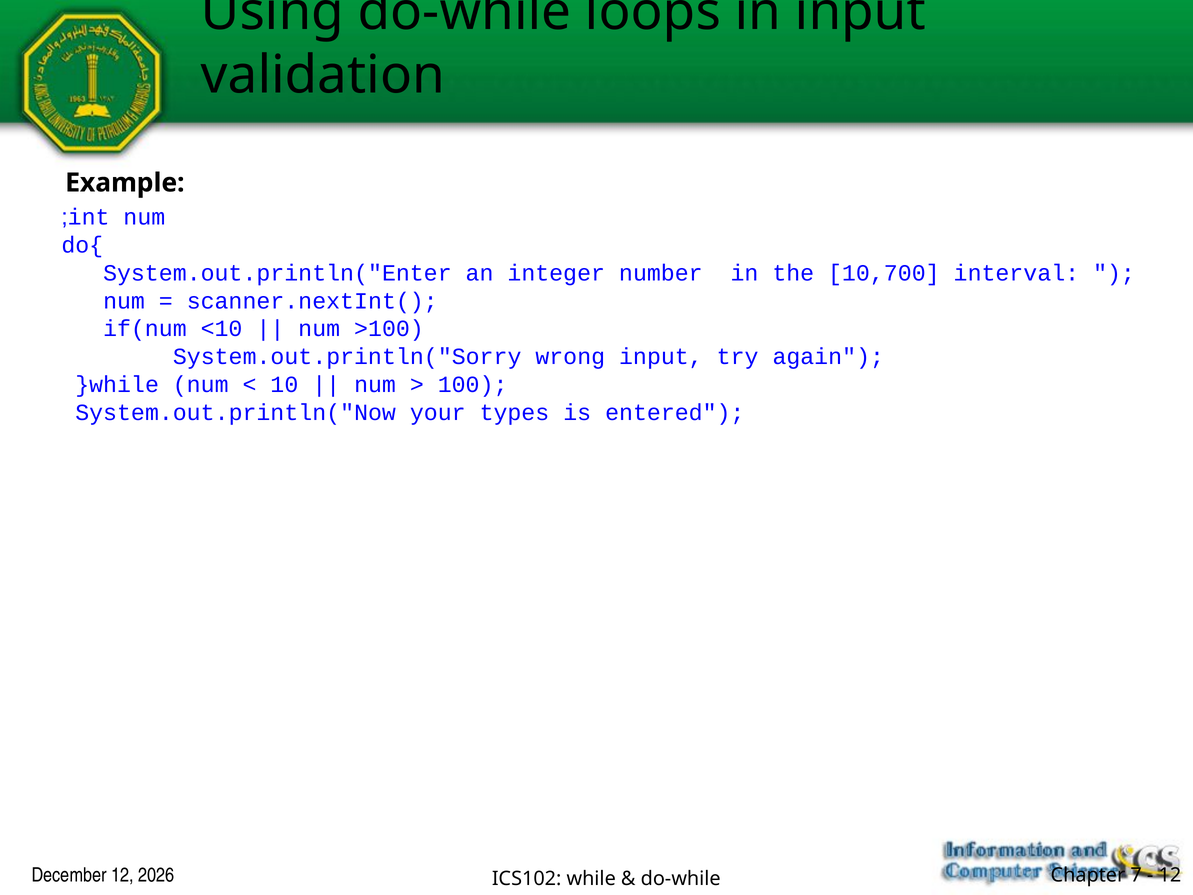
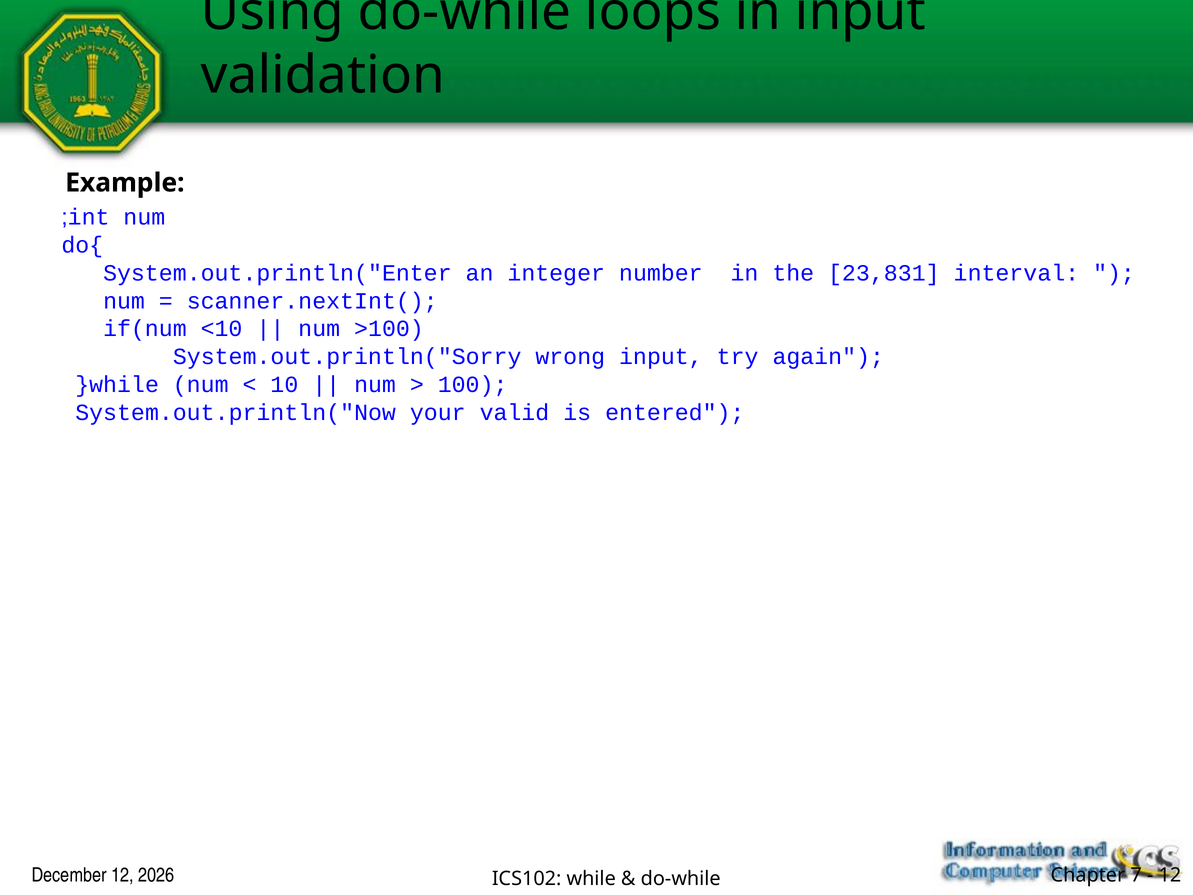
10,700: 10,700 -> 23,831 (884, 273)
types: types -> valid (514, 412)
